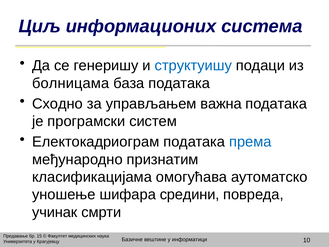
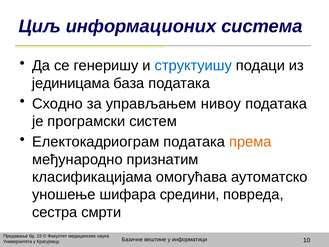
болницама: болницама -> јединицама (71, 83)
важна: важна -> нивоу (221, 104)
према colour: blue -> orange (250, 142)
учинак: учинак -> сестра (55, 212)
